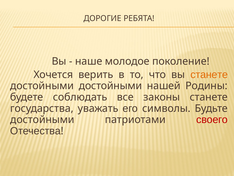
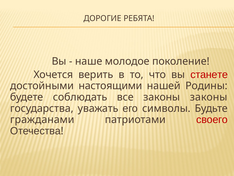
станете colour: orange -> red (209, 74)
достойными достойными: достойными -> настоящими (110, 86)
законы станете: станете -> законы (209, 97)
достойными: достойными -> гражданами (42, 119)
